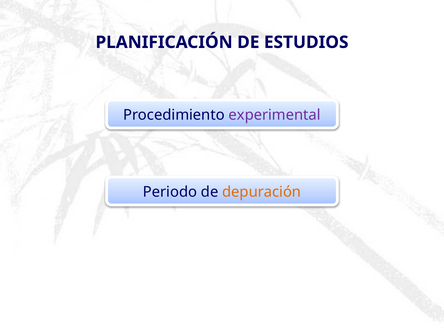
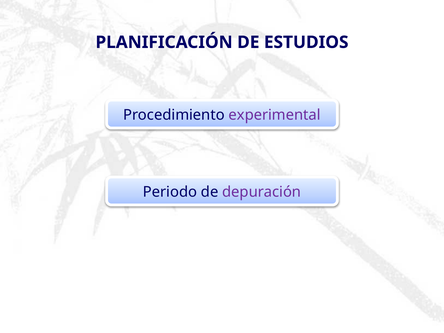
depuración colour: orange -> purple (262, 192)
